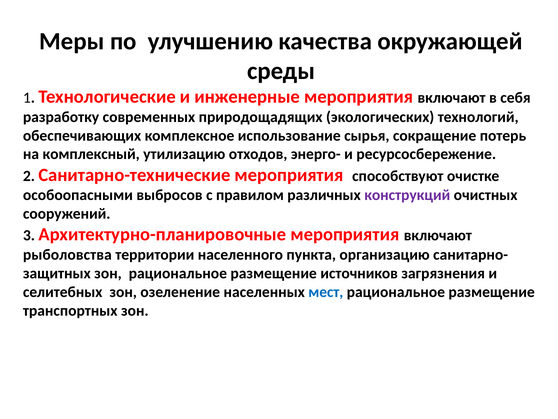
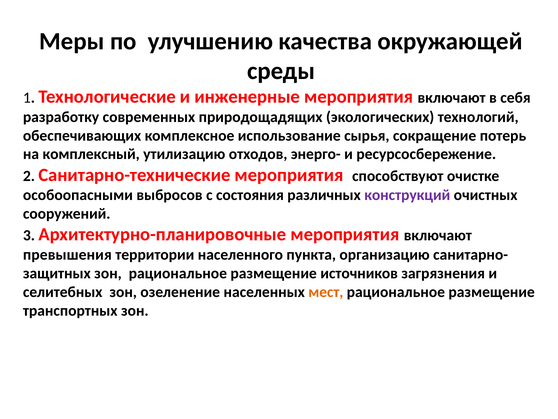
правилом: правилом -> состояния (250, 195)
рыболовства: рыболовства -> превышения (67, 254)
мест colour: blue -> orange (326, 292)
